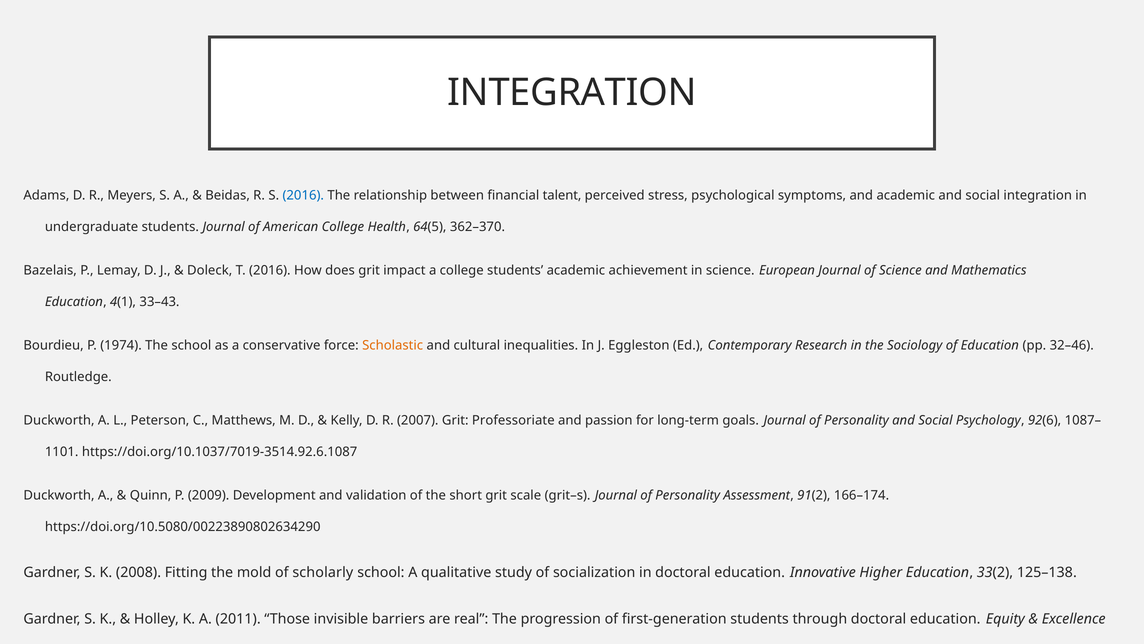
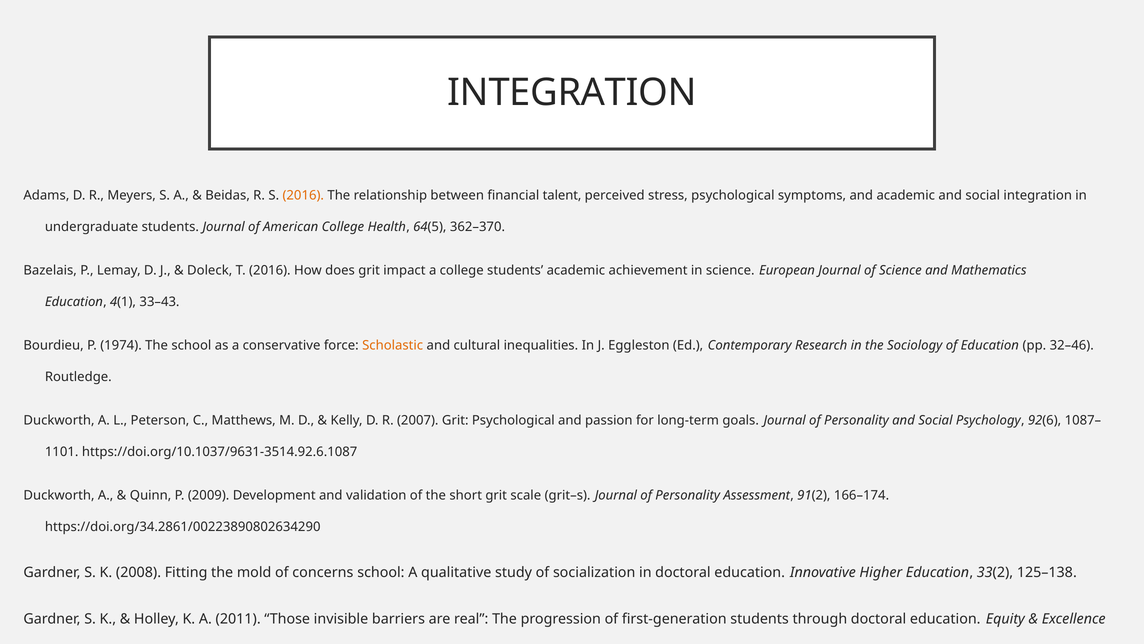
2016 colour: blue -> orange (303, 195)
Grit Professoriate: Professoriate -> Psychological (513, 420)
https://doi.org/10.1037/7019-3514.92.6.1087: https://doi.org/10.1037/7019-3514.92.6.1087 -> https://doi.org/10.1037/9631-3514.92.6.1087 (220, 452)
https://doi.org/10.5080/00223890802634290: https://doi.org/10.5080/00223890802634290 -> https://doi.org/34.2861/00223890802634290 (183, 526)
scholarly: scholarly -> concerns (323, 572)
